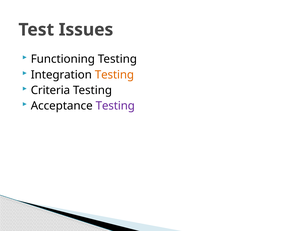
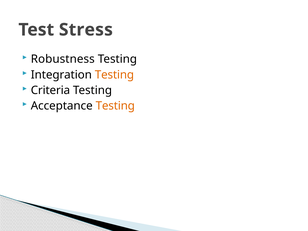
Issues: Issues -> Stress (86, 30)
Functioning: Functioning -> Robustness (63, 59)
Testing colour: purple -> orange (115, 106)
